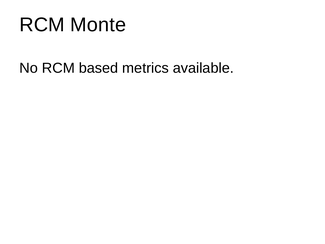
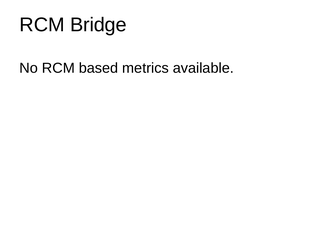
Monte: Monte -> Bridge (98, 25)
